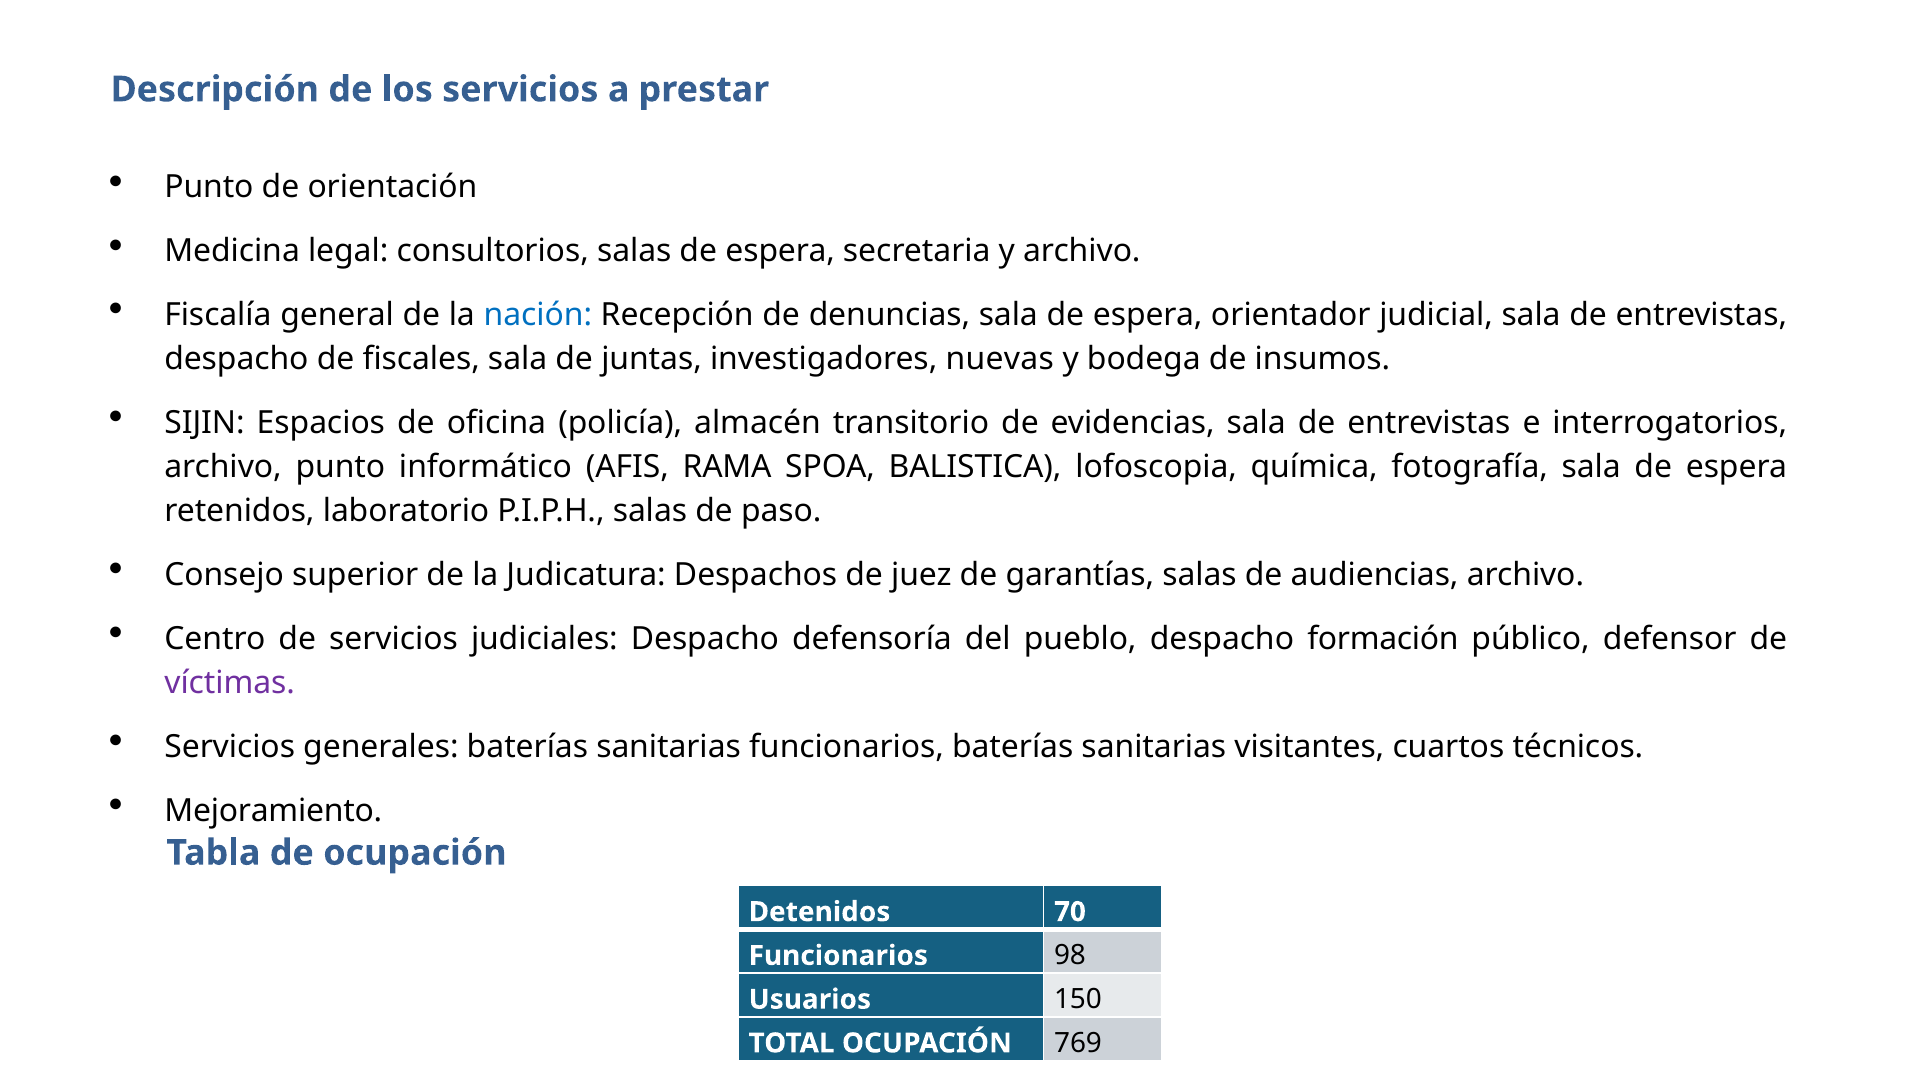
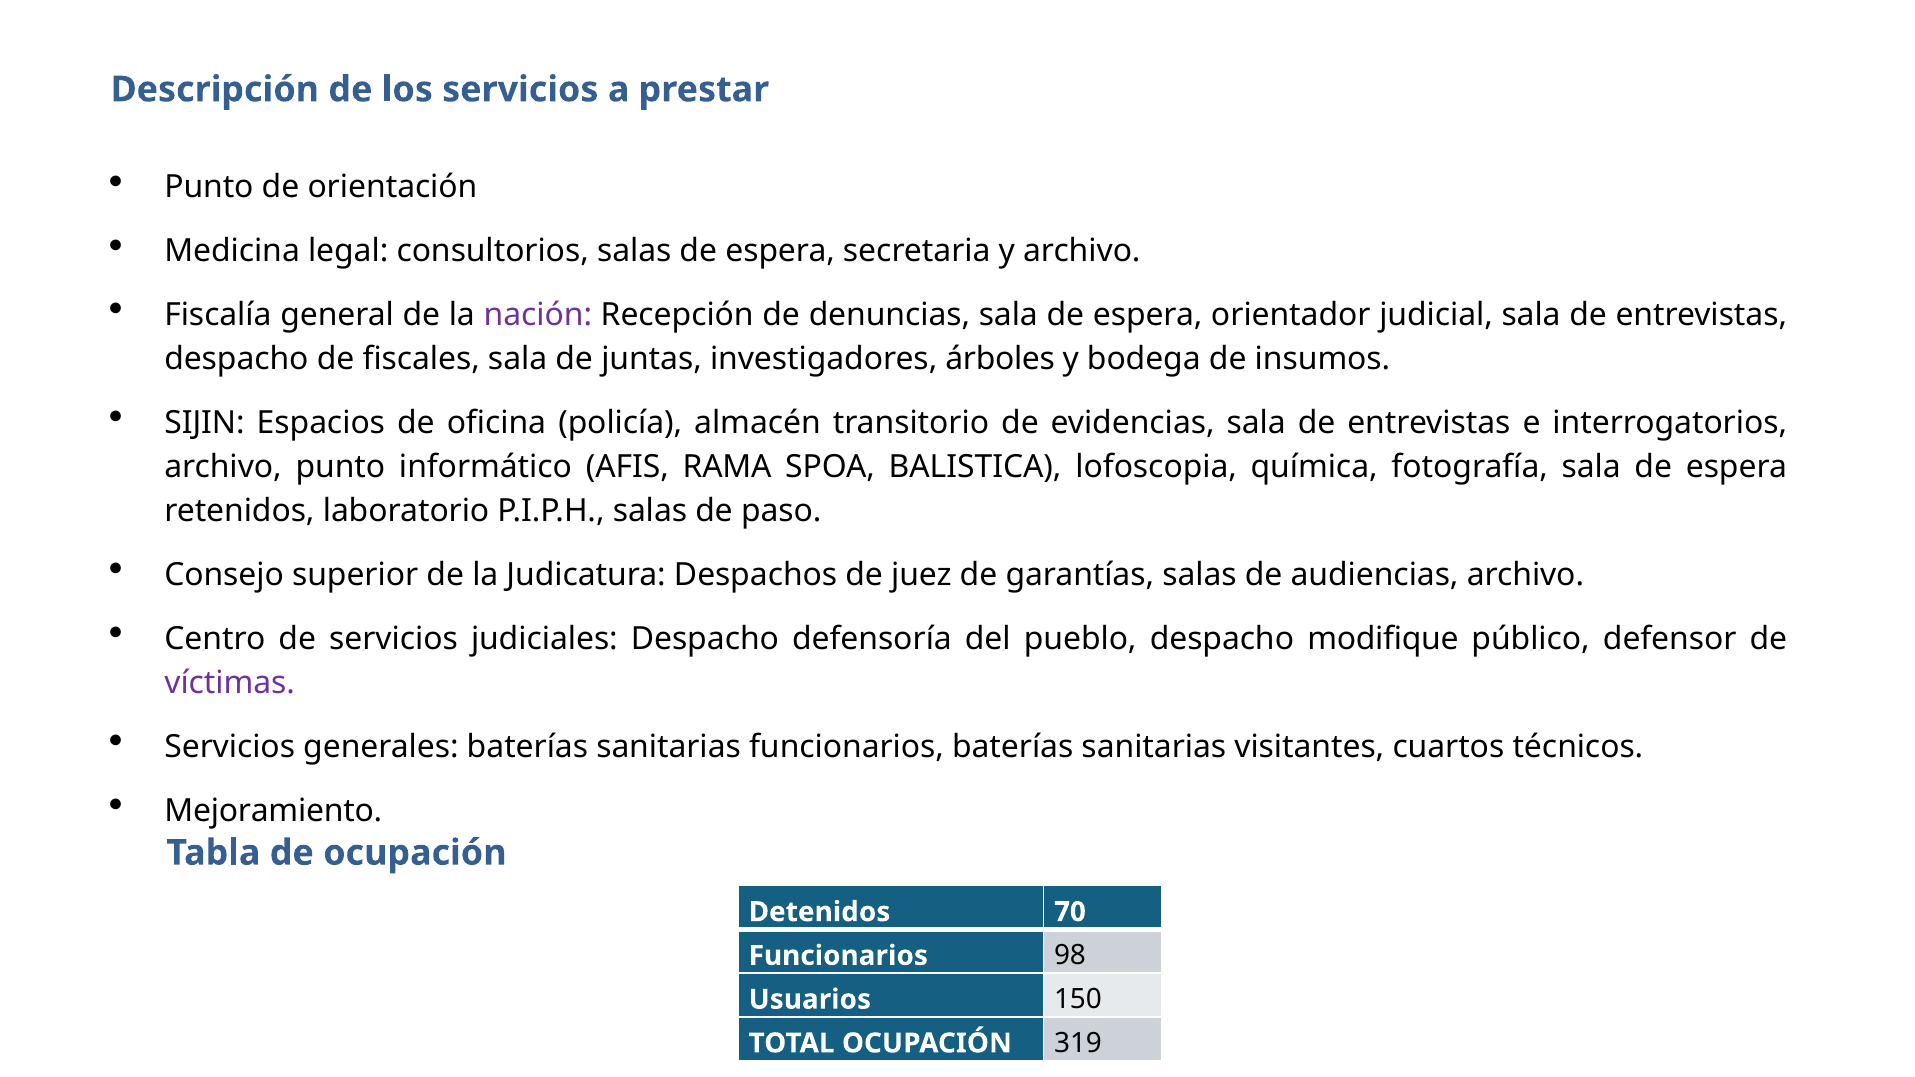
nación colour: blue -> purple (538, 315)
nuevas: nuevas -> árboles (1000, 359)
formación: formación -> modifique (1383, 639)
769: 769 -> 319 (1078, 1043)
